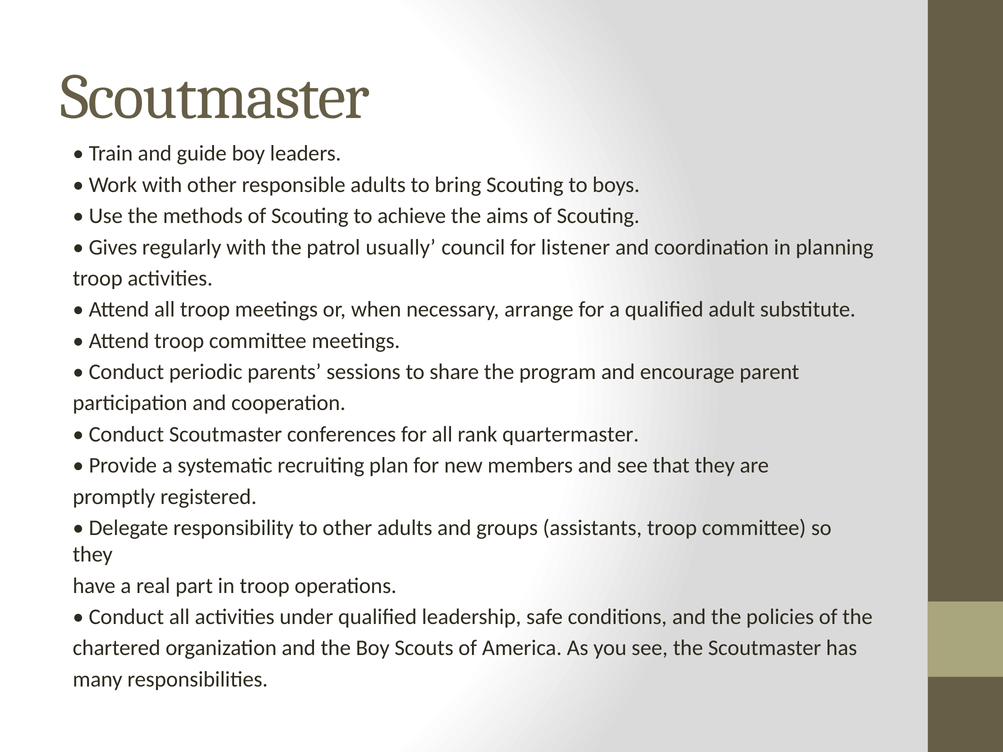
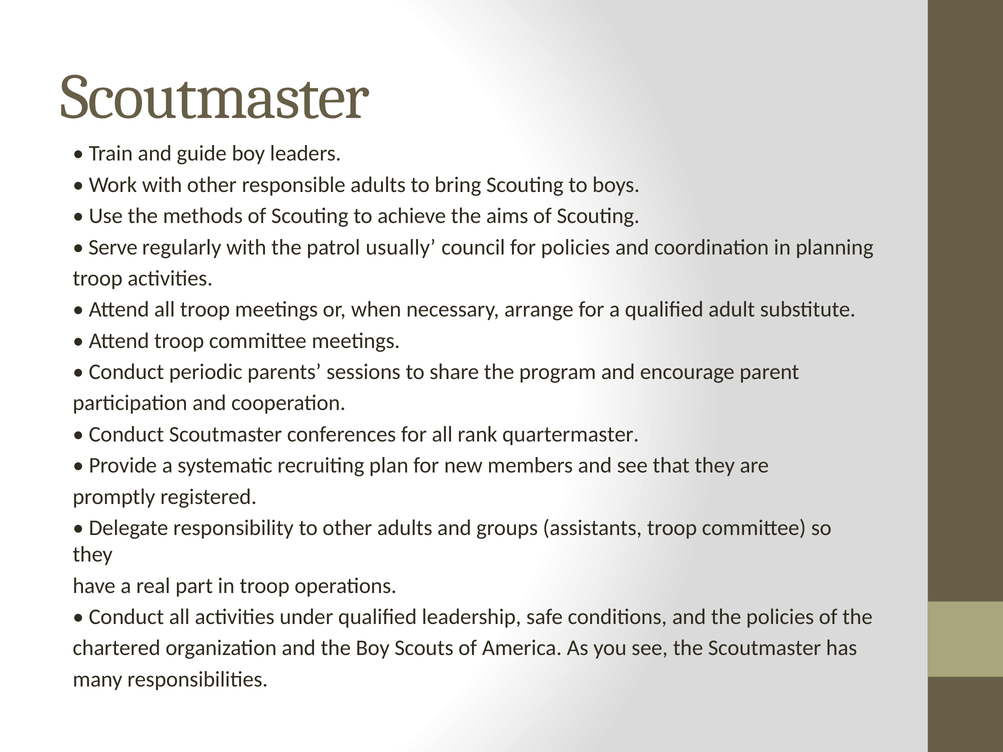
Gives: Gives -> Serve (113, 247)
for listener: listener -> policies (575, 247)
